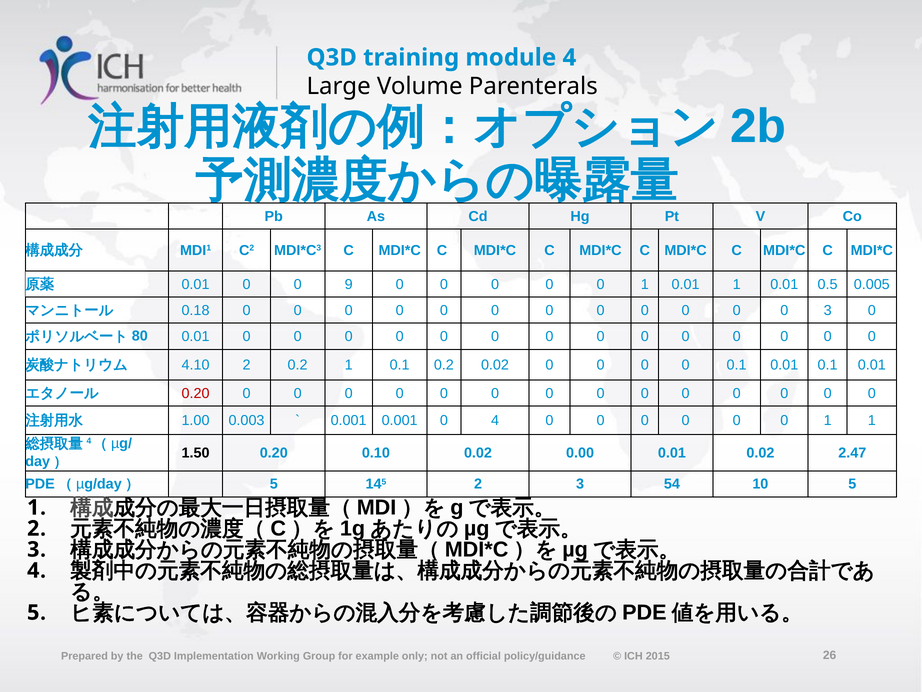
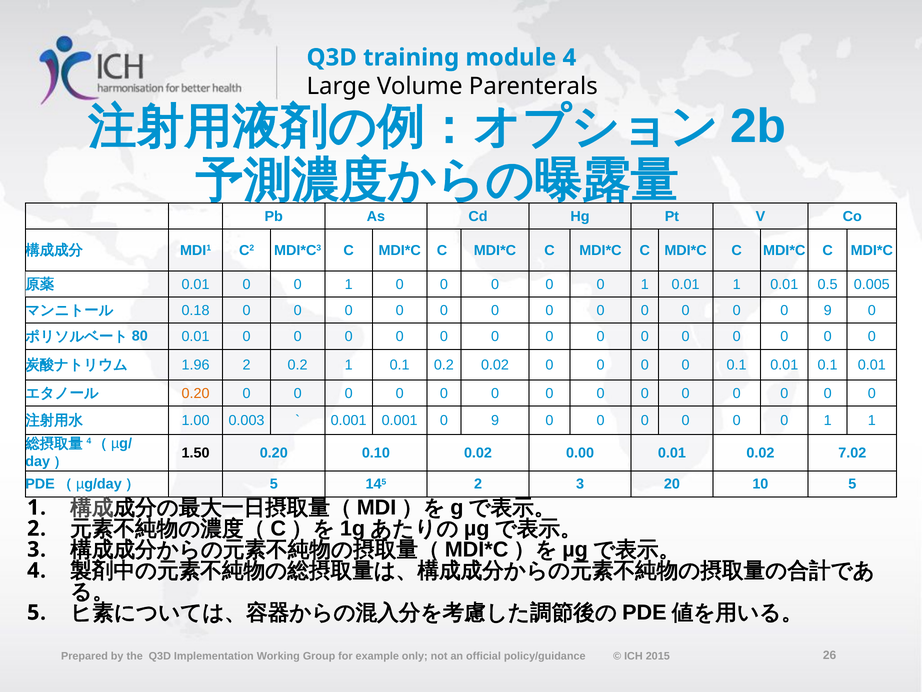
0.01 0 0 9: 9 -> 1 (349, 284)
0 0 3: 3 -> 9 (828, 310)
4.10: 4.10 -> 1.96 (196, 365)
0.20 colour: red -> orange (196, 393)
0.001 0 4: 4 -> 9 (495, 420)
2.47: 2.47 -> 7.02 (852, 453)
54: 54 -> 20 (672, 484)
